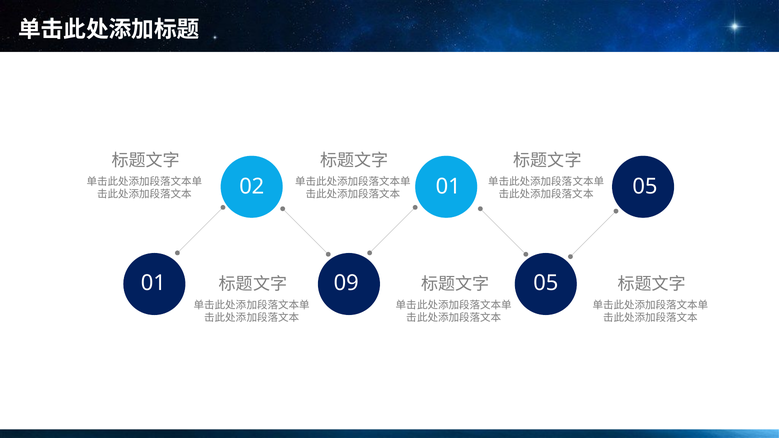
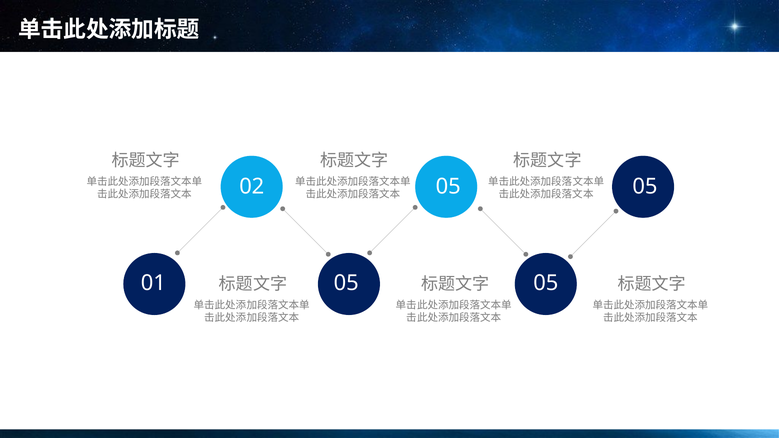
02 01: 01 -> 05 (448, 186)
01 09: 09 -> 05 (346, 283)
